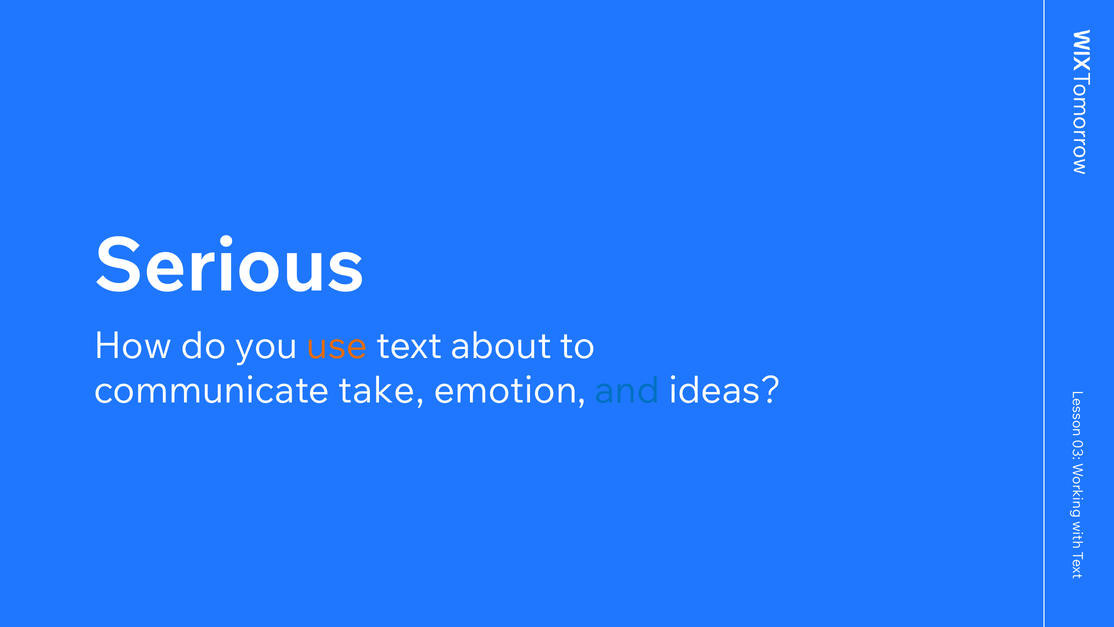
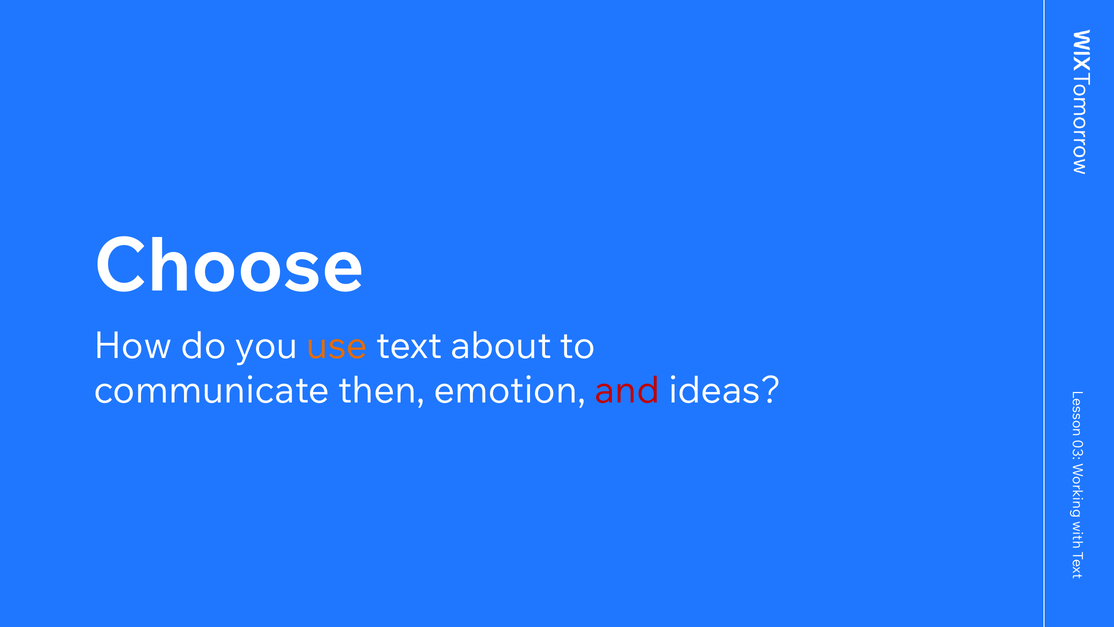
Serious: Serious -> Choose (229, 266)
take: take -> then (382, 390)
and colour: blue -> red (627, 390)
